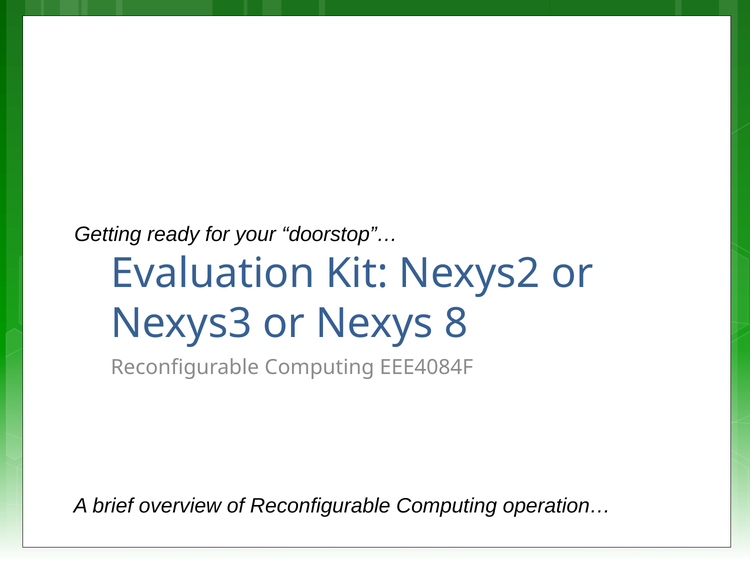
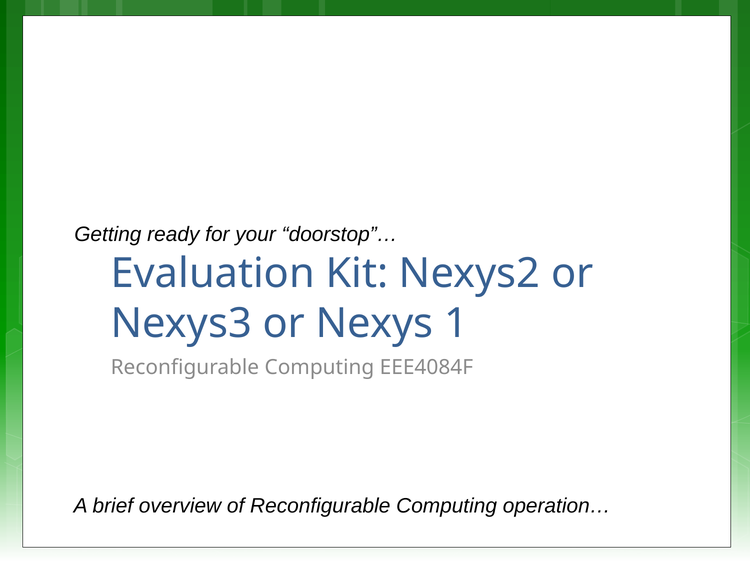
8: 8 -> 1 (456, 324)
